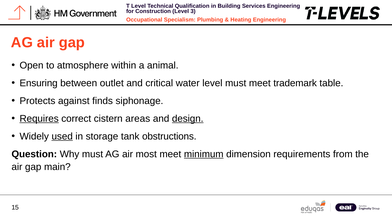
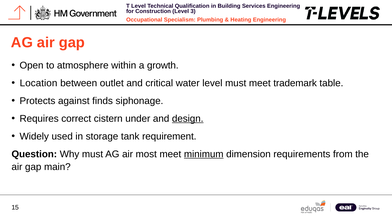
animal: animal -> growth (163, 65)
Ensuring: Ensuring -> Location (39, 83)
Requires underline: present -> none (39, 119)
areas: areas -> under (138, 119)
used underline: present -> none (62, 136)
obstructions: obstructions -> requirement (169, 136)
